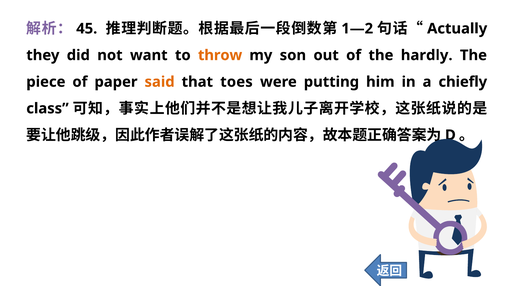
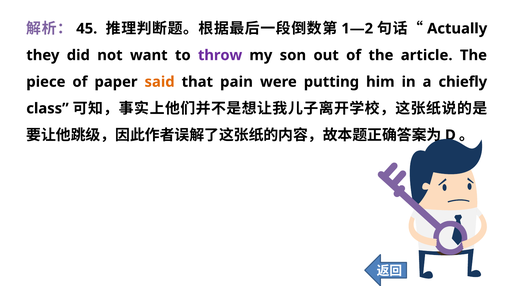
throw colour: orange -> purple (220, 55)
hardly: hardly -> article (427, 55)
toes: toes -> pain (236, 82)
